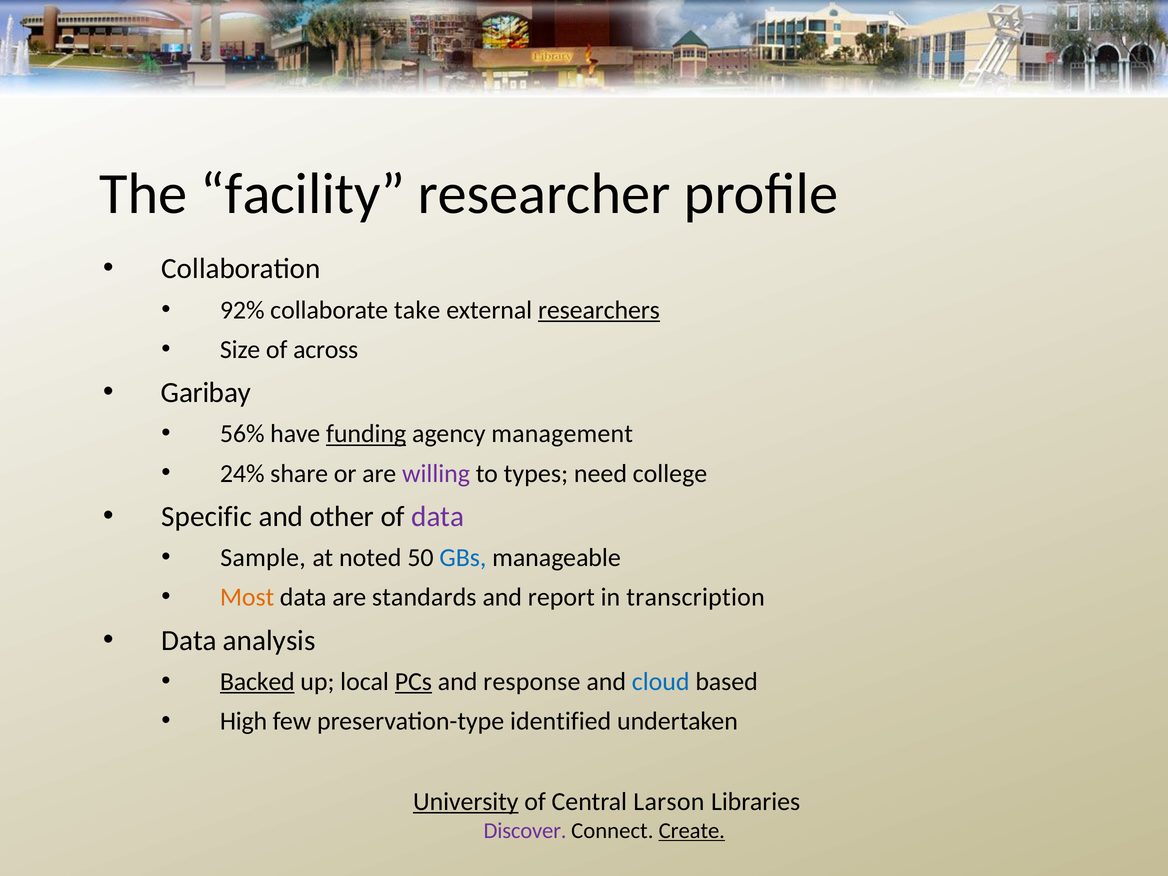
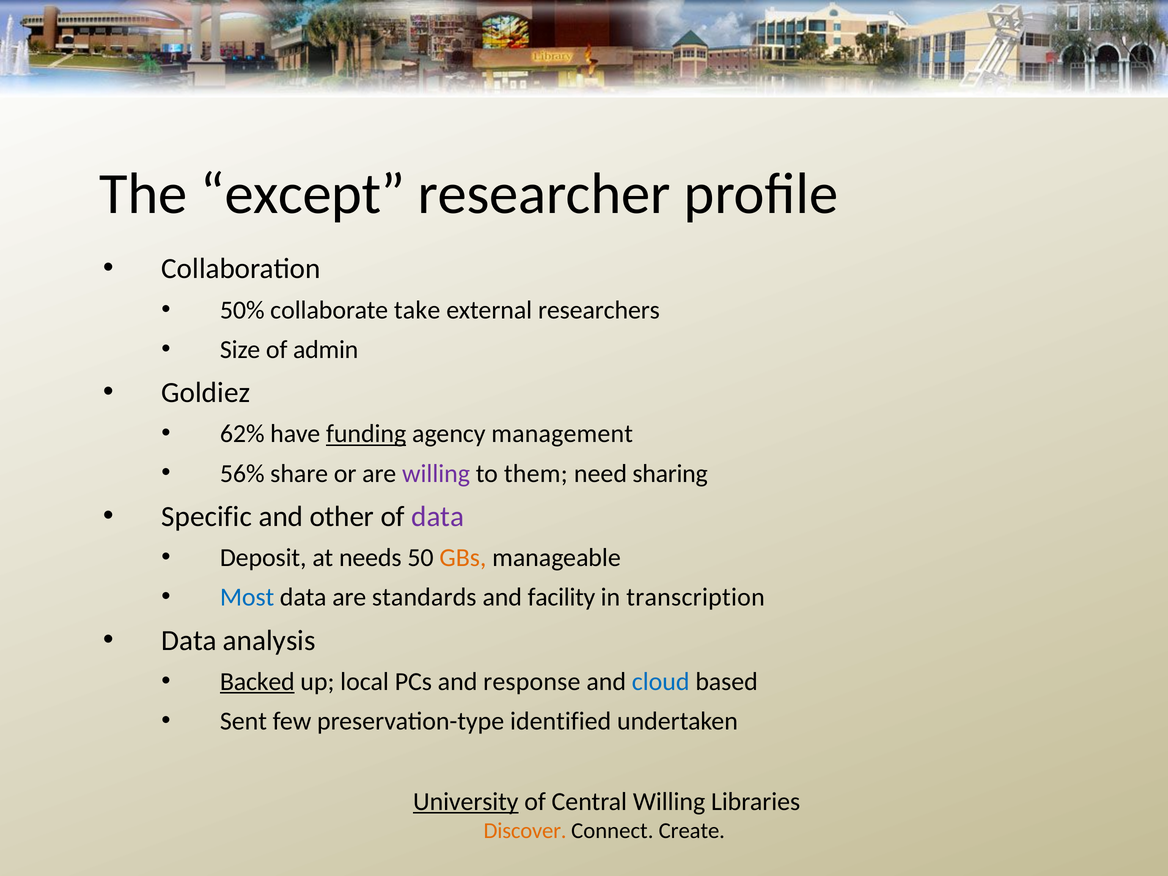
facility: facility -> except (303, 194)
92%: 92% -> 50% (242, 310)
researchers underline: present -> none (599, 310)
across: across -> admin (326, 350)
Garibay: Garibay -> Goldiez (206, 393)
56%: 56% -> 62% (242, 434)
24%: 24% -> 56% (242, 473)
types: types -> them (536, 473)
college: college -> sharing (670, 473)
Sample: Sample -> Deposit (263, 558)
noted: noted -> needs (370, 558)
GBs colour: blue -> orange (463, 558)
Most colour: orange -> blue (247, 597)
report: report -> facility (561, 597)
PCs underline: present -> none (413, 682)
High: High -> Sent (243, 721)
Central Larson: Larson -> Willing (669, 802)
Discover colour: purple -> orange (525, 831)
Create underline: present -> none (692, 831)
